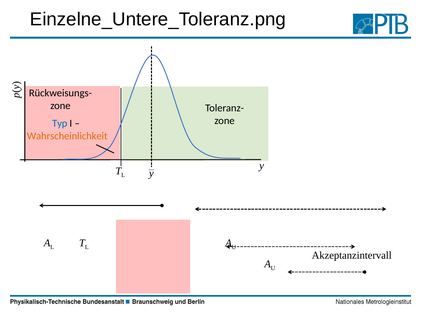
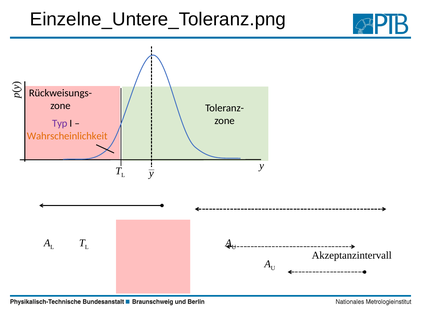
Typ colour: blue -> purple (60, 123)
